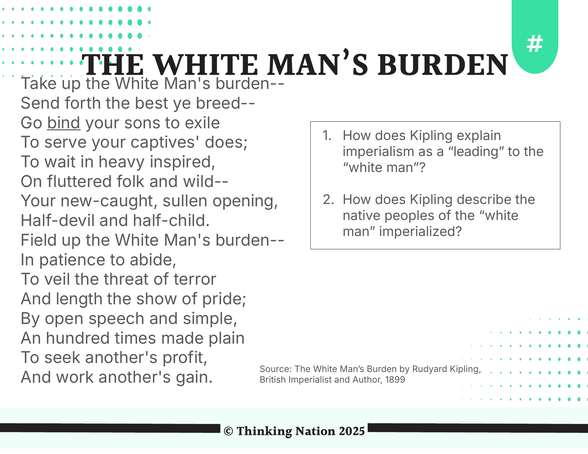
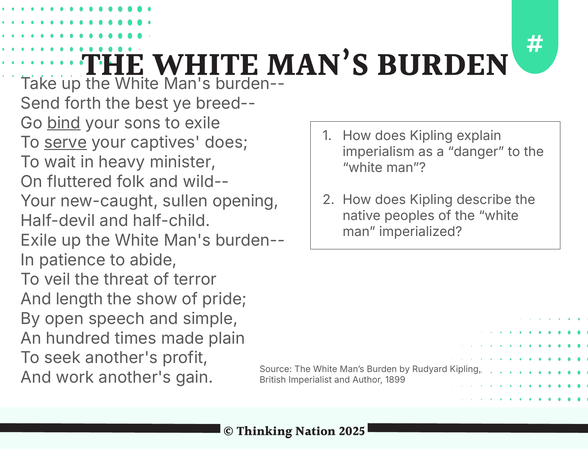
serve underline: none -> present (66, 143)
leading: leading -> danger (476, 152)
inspired: inspired -> minister (183, 162)
Field: Field -> Exile (39, 241)
